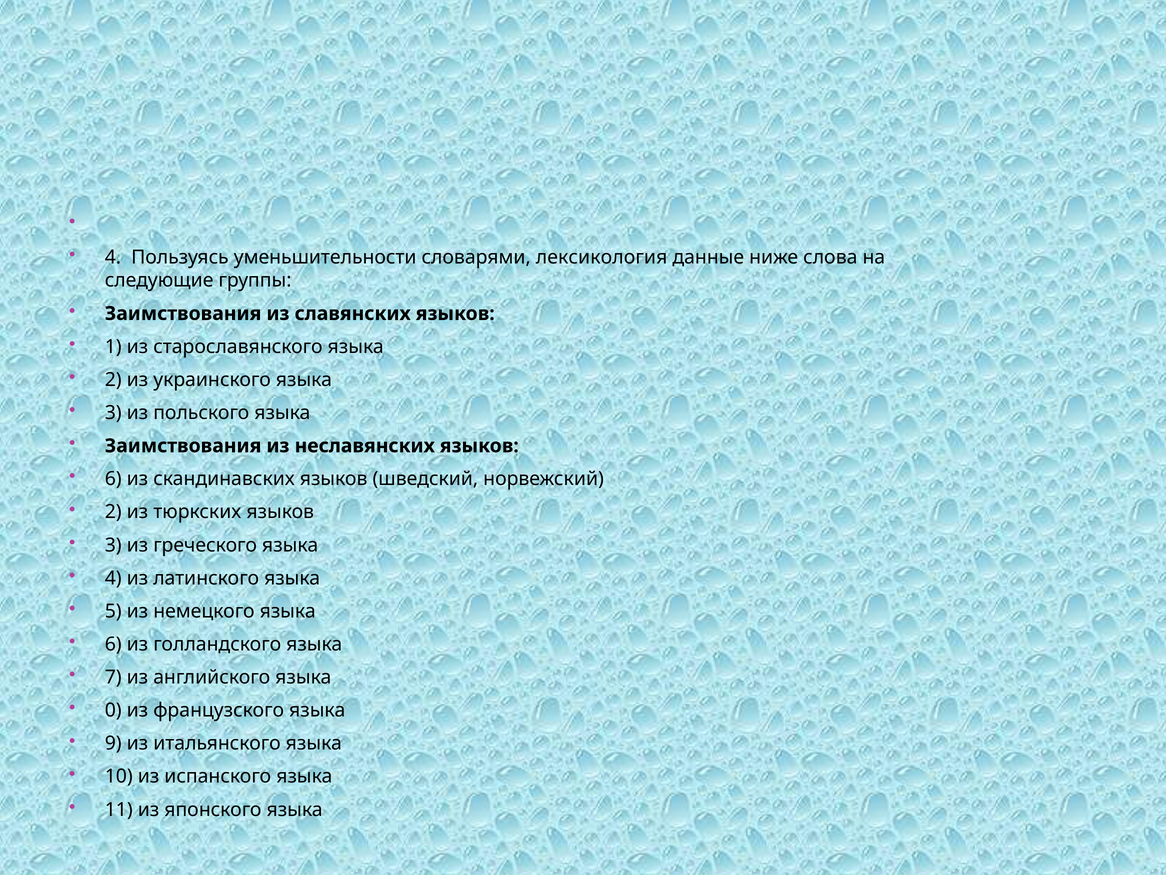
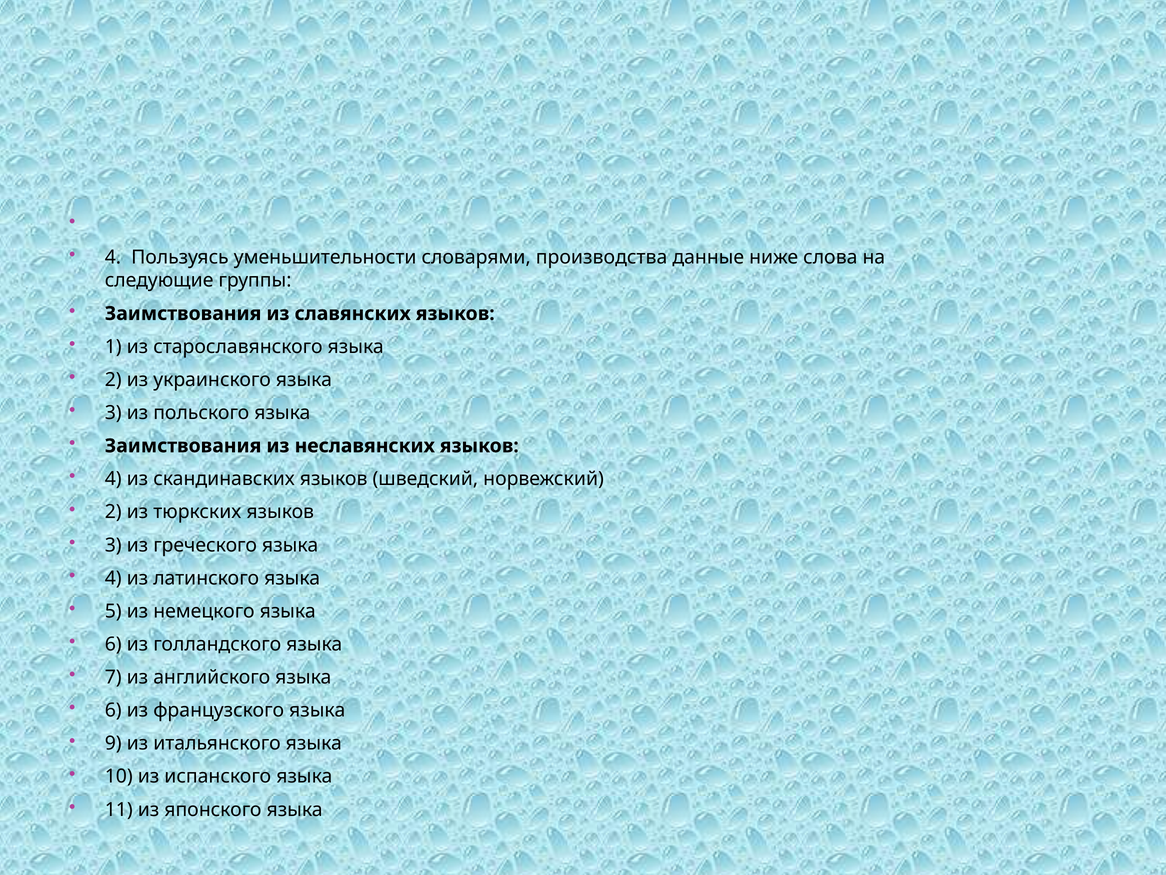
лексикология: лексикология -> производства (602, 257)
6: 6 -> 4 (113, 479)
0: 0 -> 6 (113, 710)
